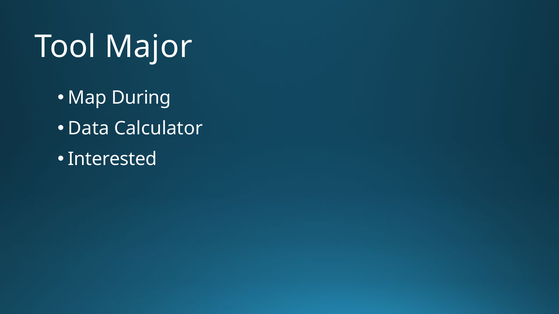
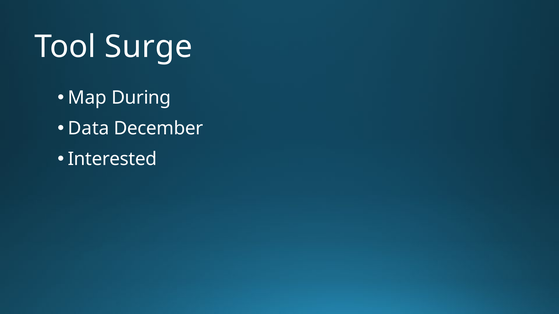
Major: Major -> Surge (149, 47)
Calculator: Calculator -> December (158, 129)
